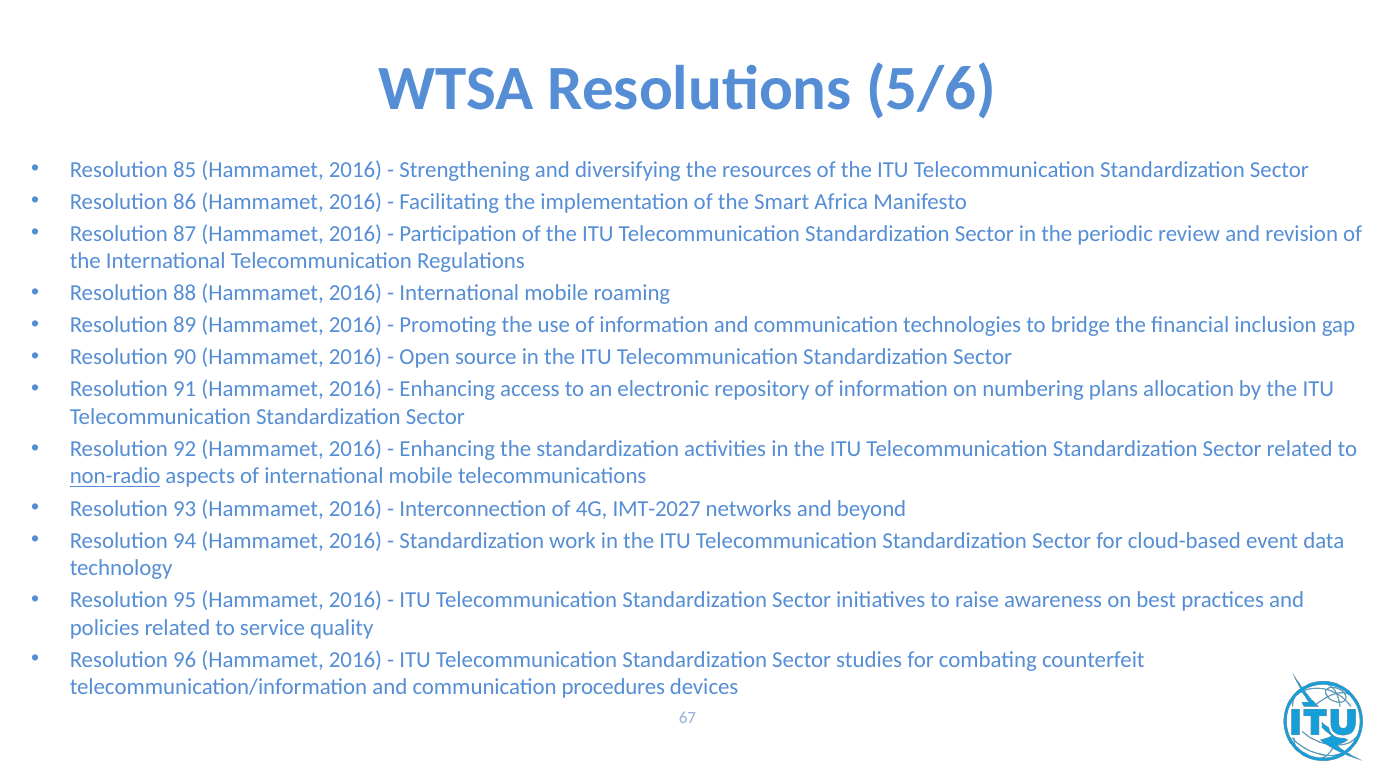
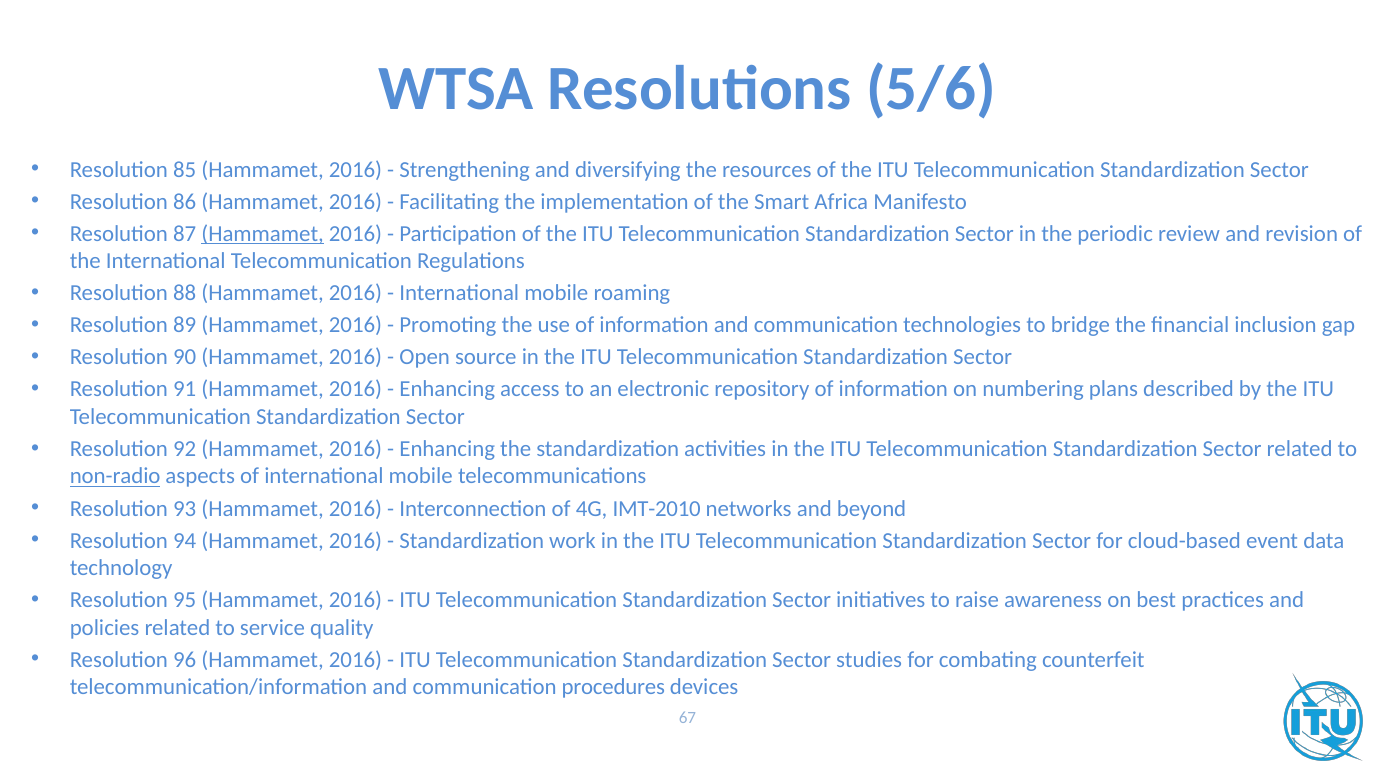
Hammamet underline: none -> present (263, 234)
allocation: allocation -> described (1189, 390)
IMT-2027: IMT-2027 -> IMT-2010 (657, 509)
